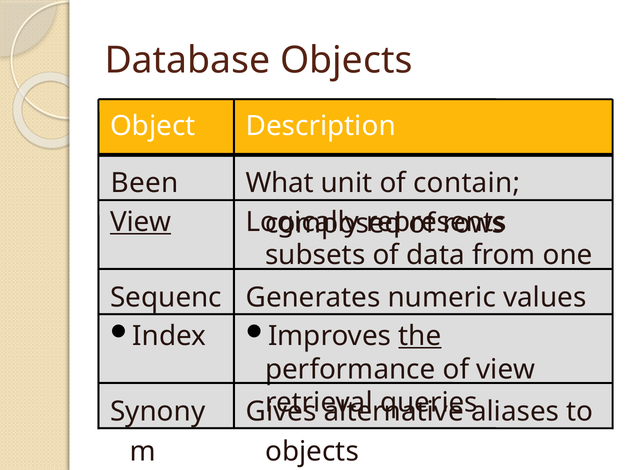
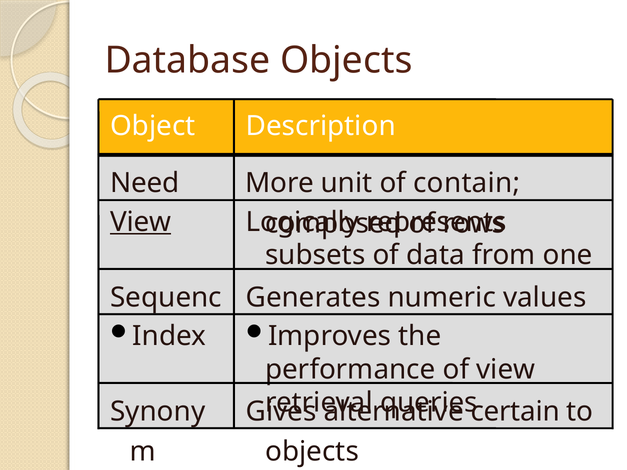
Been: Been -> Need (145, 183)
What: What -> More (280, 183)
the underline: present -> none (420, 336)
aliases: aliases -> certain (515, 412)
